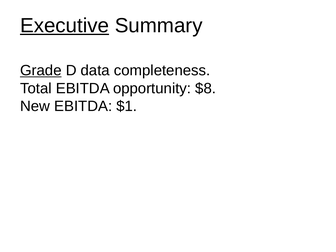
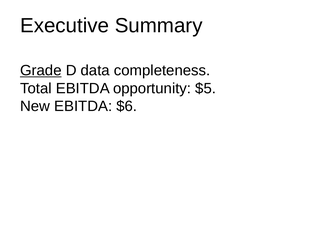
Executive underline: present -> none (65, 26)
$8: $8 -> $5 (206, 88)
$1: $1 -> $6 (127, 106)
